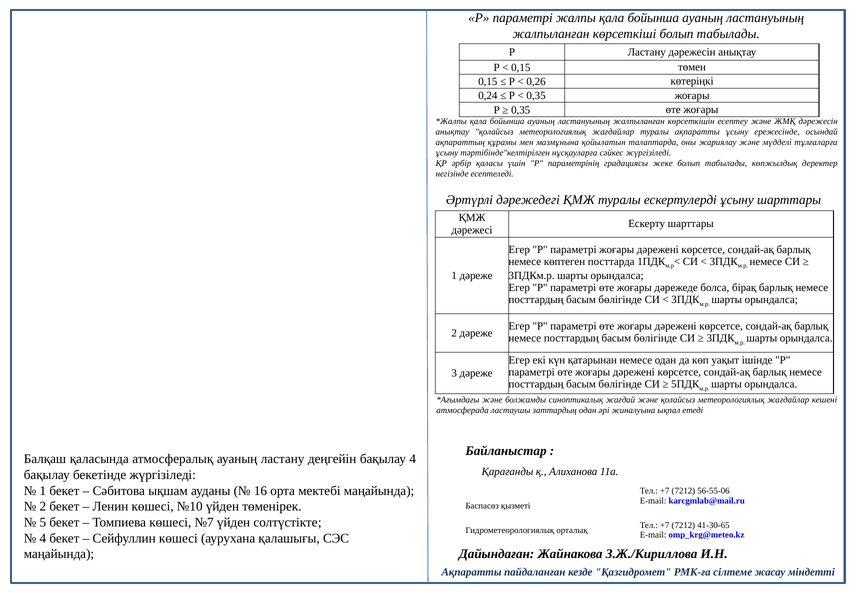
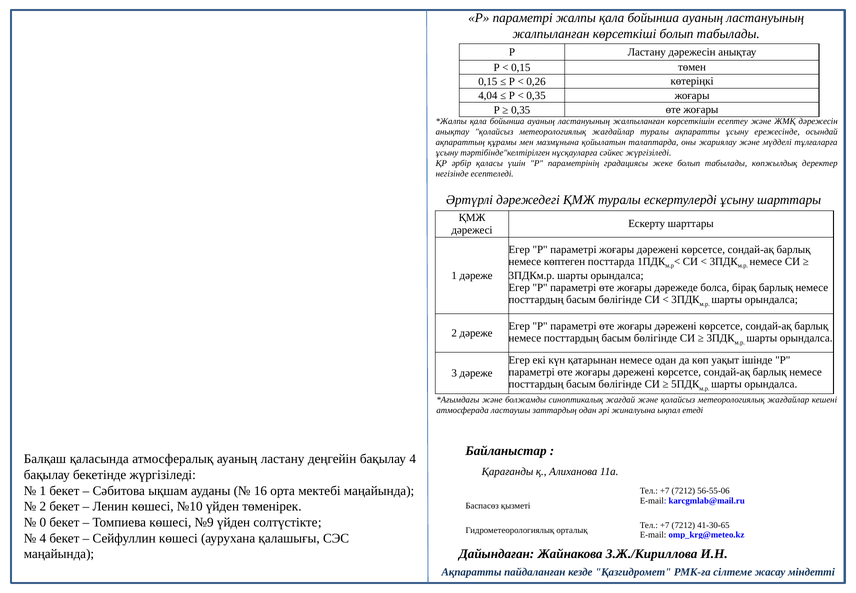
0,24: 0,24 -> 4,04 (488, 96)
5: 5 -> 0 (43, 522)
№7: №7 -> №9 (204, 522)
